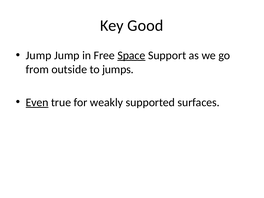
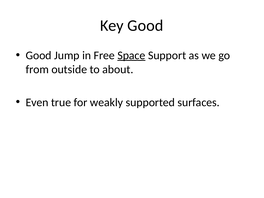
Jump: Jump -> Good (39, 55)
jumps: jumps -> about (118, 69)
Even underline: present -> none (37, 102)
